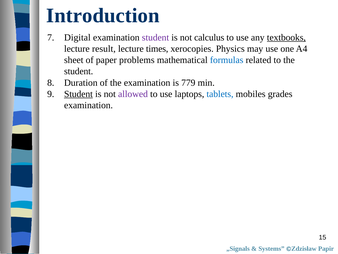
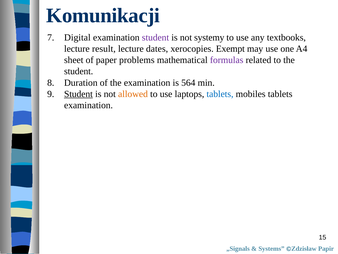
Introduction: Introduction -> Komunikacji (103, 15)
calculus: calculus -> systemy (209, 37)
textbooks underline: present -> none (286, 37)
times: times -> dates (157, 49)
Physics: Physics -> Exempt (230, 49)
formulas colour: blue -> purple (227, 60)
779: 779 -> 564 (188, 83)
allowed colour: purple -> orange (133, 94)
mobiles grades: grades -> tablets (280, 94)
